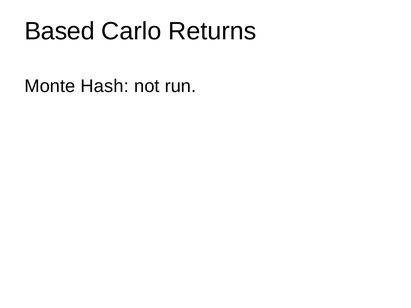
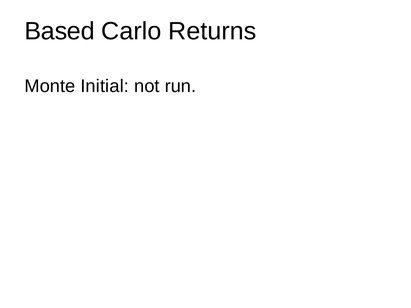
Hash: Hash -> Initial (105, 86)
